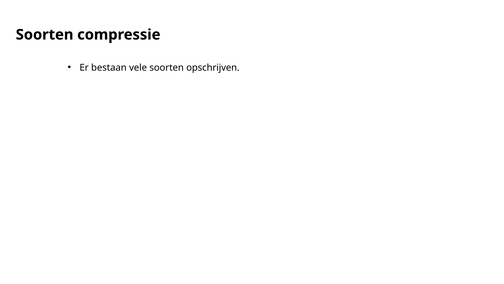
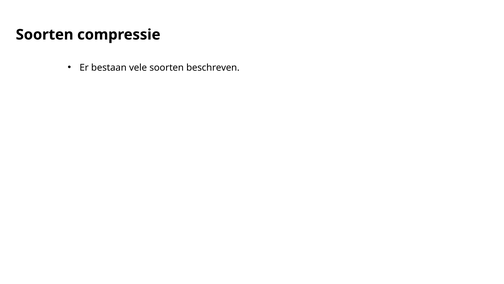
opschrijven: opschrijven -> beschreven (213, 67)
